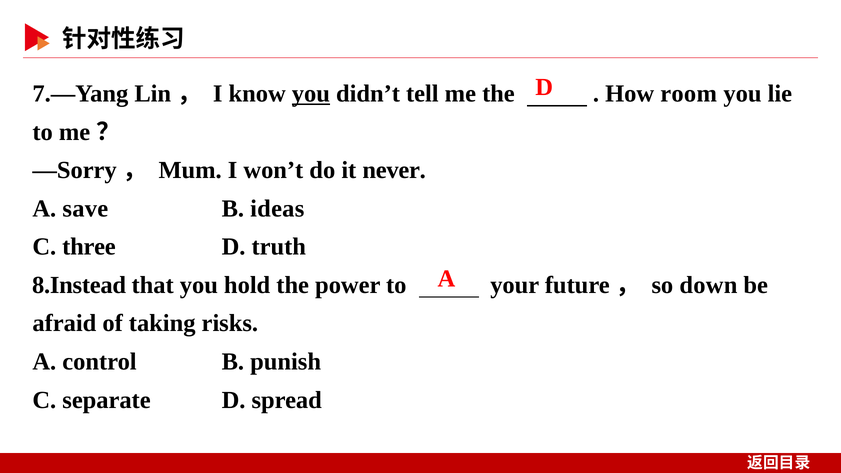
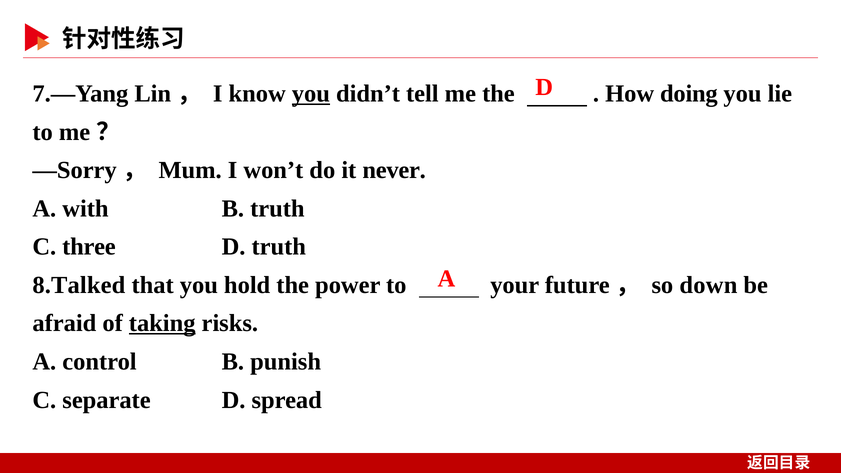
room: room -> doing (689, 94)
save: save -> with (85, 209)
B ideas: ideas -> truth (277, 209)
8.Instead: 8.Instead -> 8.Talked (79, 285)
taking underline: none -> present (162, 323)
